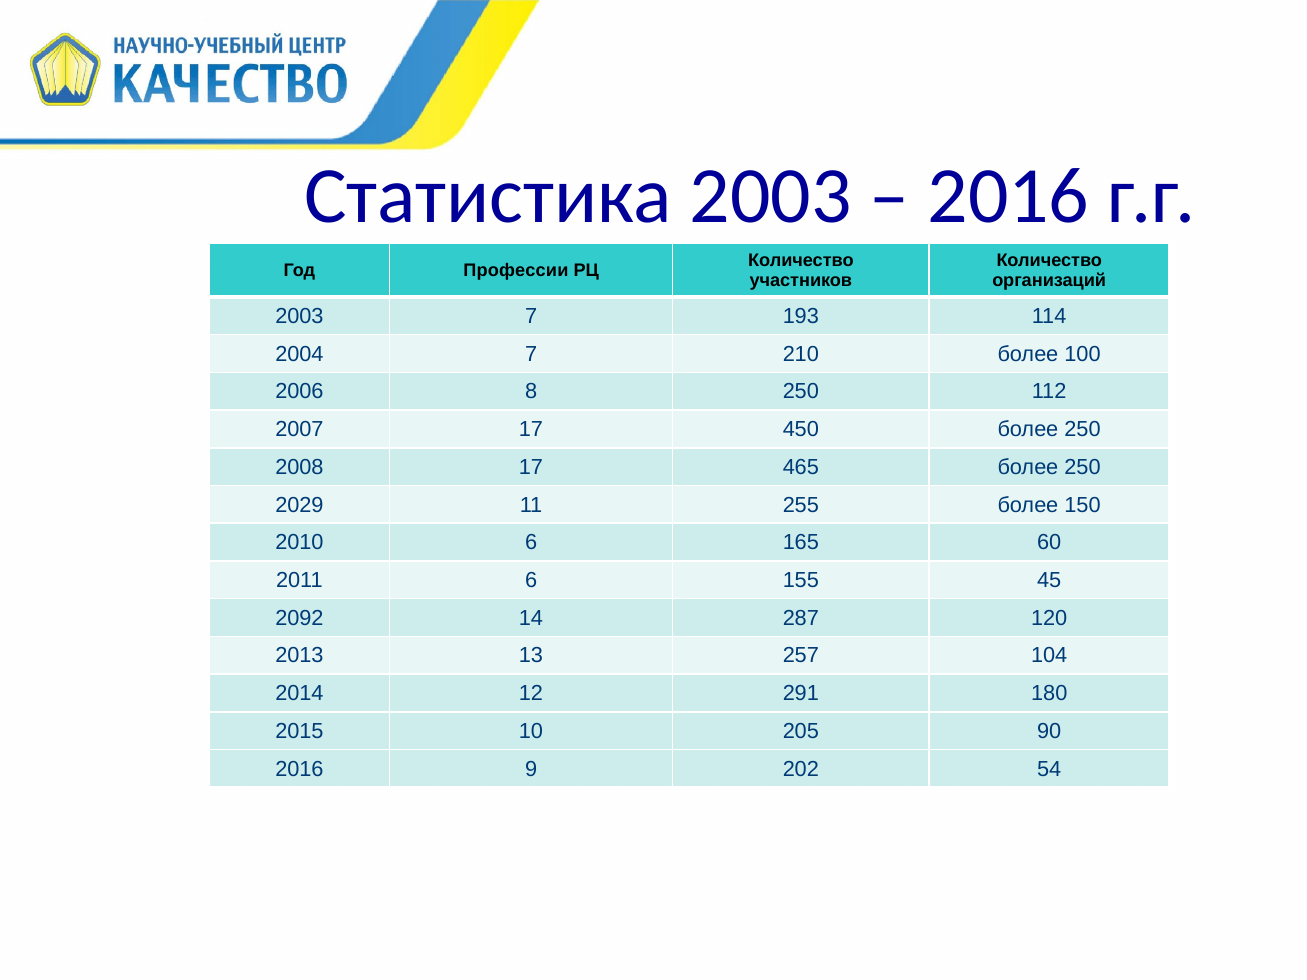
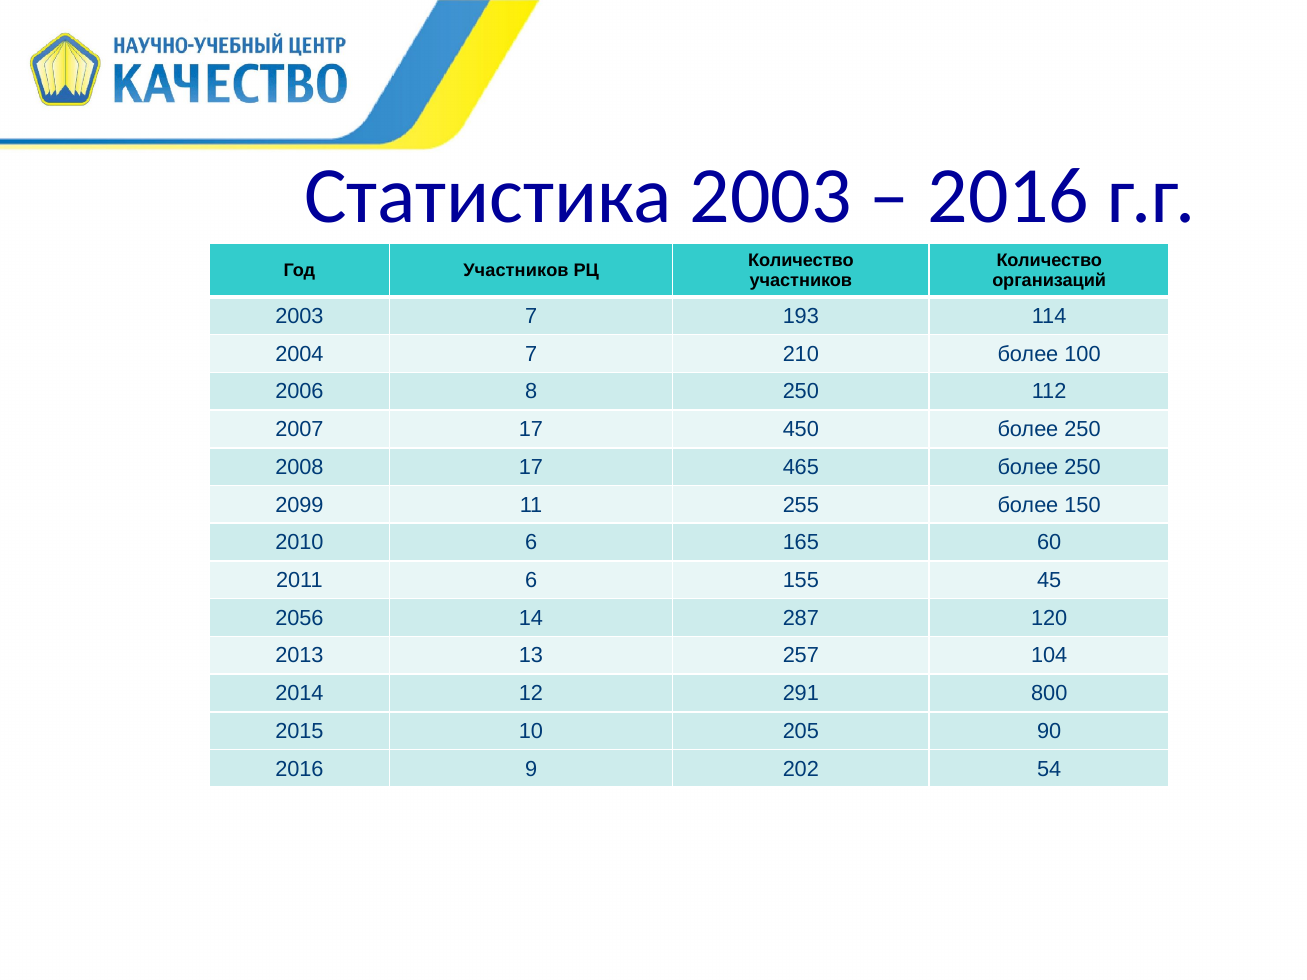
Год Профессии: Профессии -> Участников (516, 270)
2029: 2029 -> 2099 (299, 505)
2092: 2092 -> 2056 (299, 618)
180: 180 -> 800 (1049, 694)
